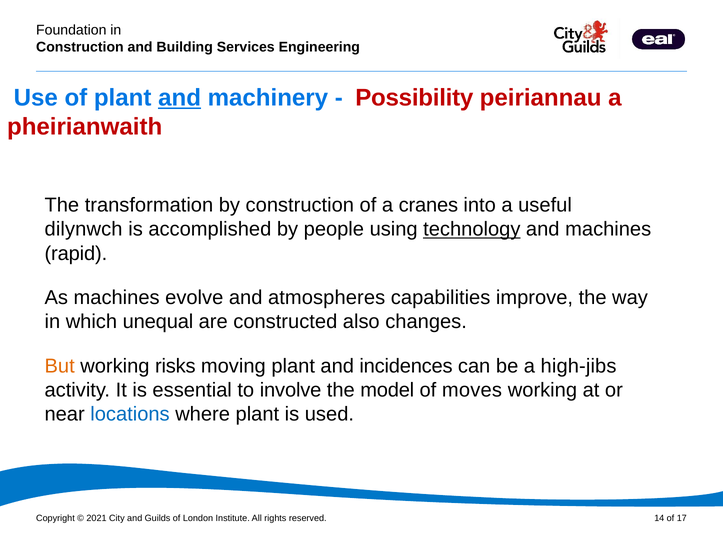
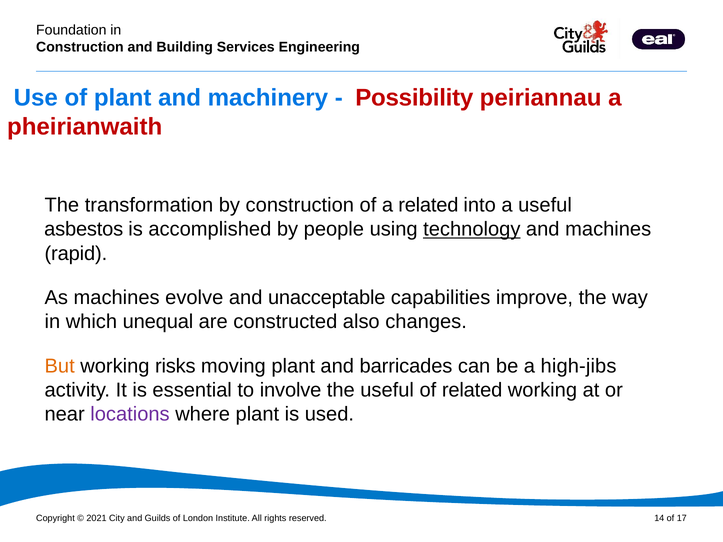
and underline: present -> none (180, 98)
a cranes: cranes -> related (428, 205)
dilynwch: dilynwch -> asbestos (84, 229)
atmospheres: atmospheres -> unacceptable (327, 298)
incidences: incidences -> barricades (406, 366)
the model: model -> useful (387, 390)
of moves: moves -> related (472, 390)
locations colour: blue -> purple (130, 414)
